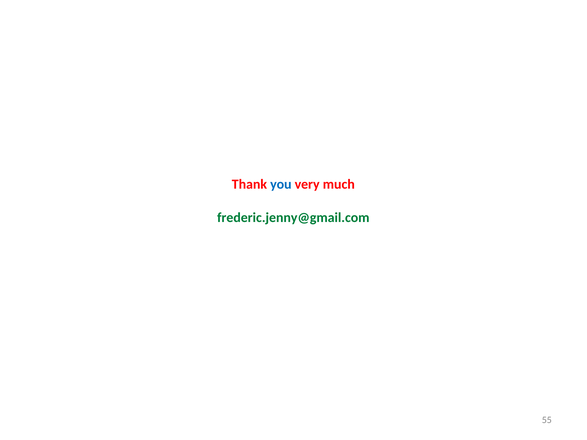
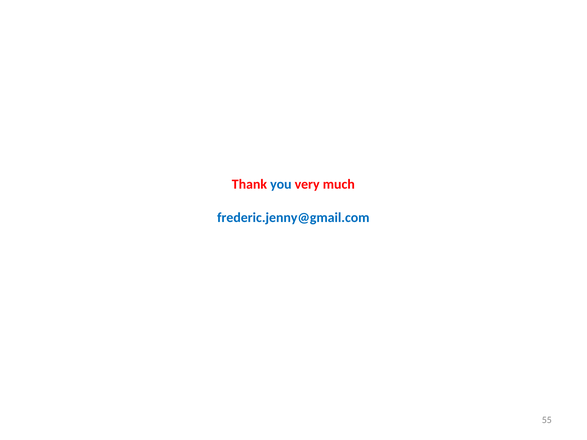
frederic.jenny@gmail.com colour: green -> blue (293, 218)
